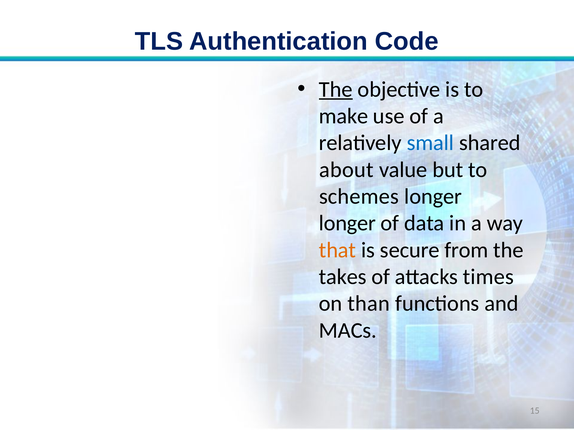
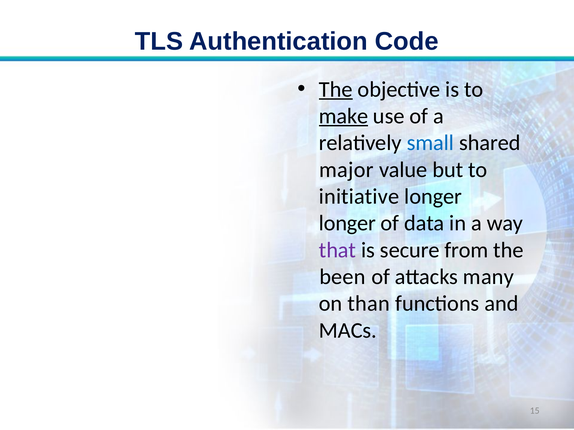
make underline: none -> present (344, 116)
about: about -> major (346, 170)
schemes: schemes -> initiative (359, 197)
that colour: orange -> purple (338, 250)
takes: takes -> been (343, 277)
times: times -> many (488, 277)
